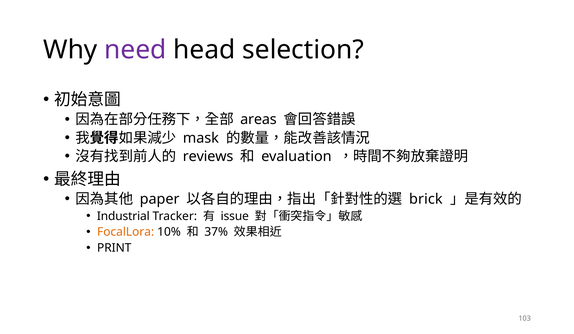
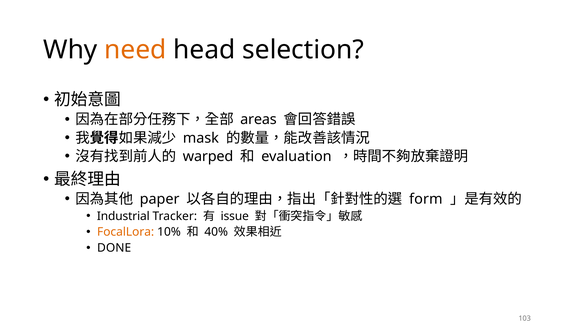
need colour: purple -> orange (135, 50)
reviews: reviews -> warped (208, 157)
brick: brick -> form (426, 199)
37%: 37% -> 40% (216, 232)
PRINT: PRINT -> DONE (114, 248)
